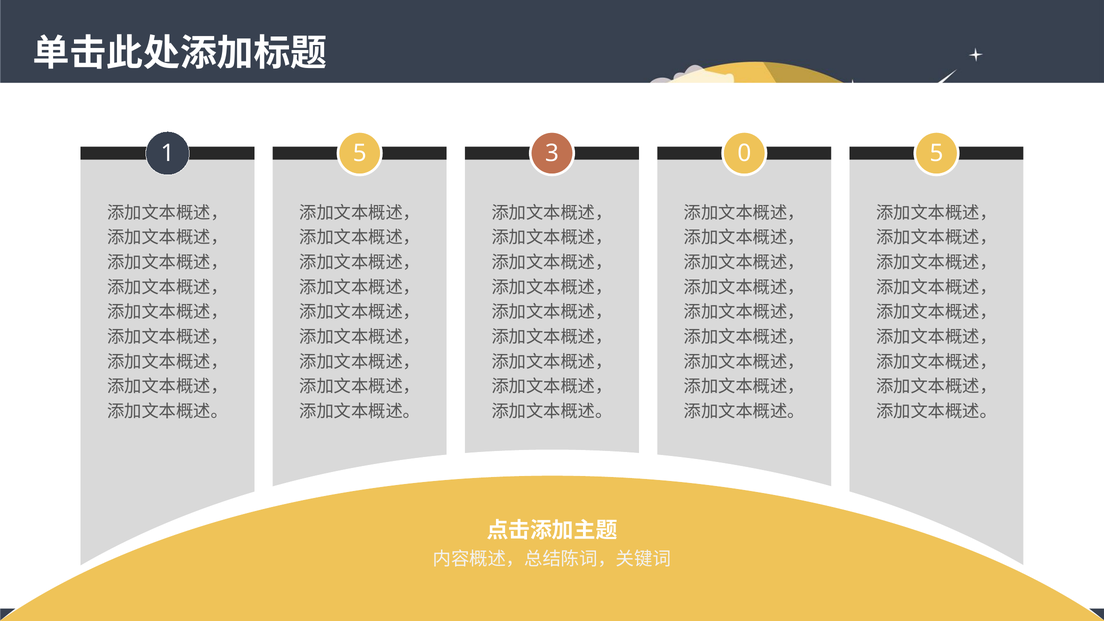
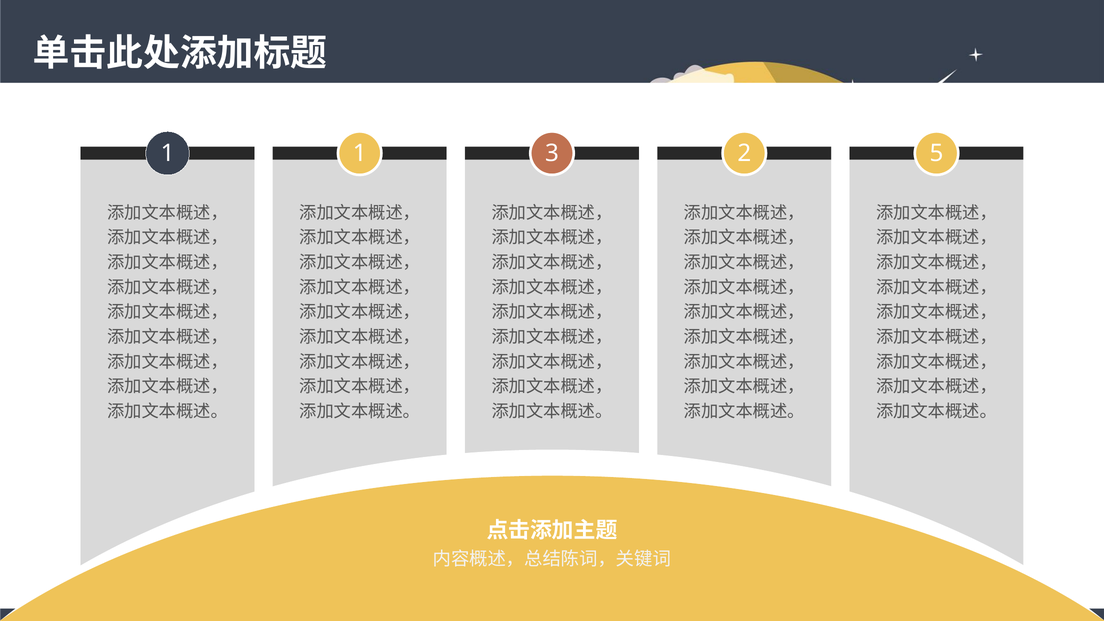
1 5: 5 -> 1 (360, 153)
0: 0 -> 2 (744, 153)
